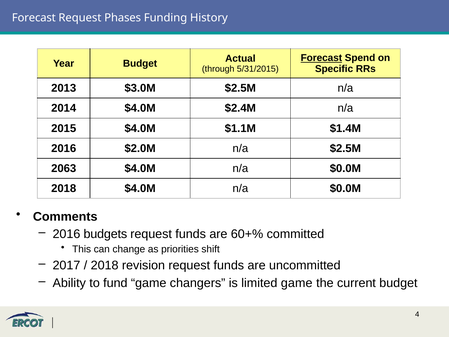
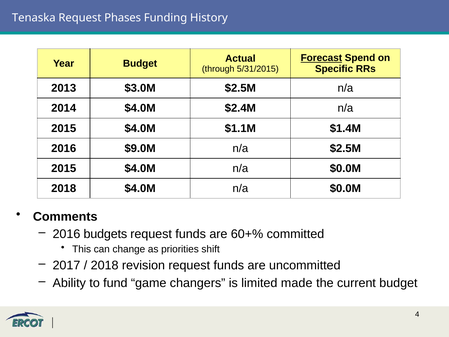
Forecast: Forecast -> Tenaska (34, 18)
$2.0M: $2.0M -> $9.0M (140, 148)
2063: 2063 -> 2015 (64, 168)
limited game: game -> made (297, 283)
